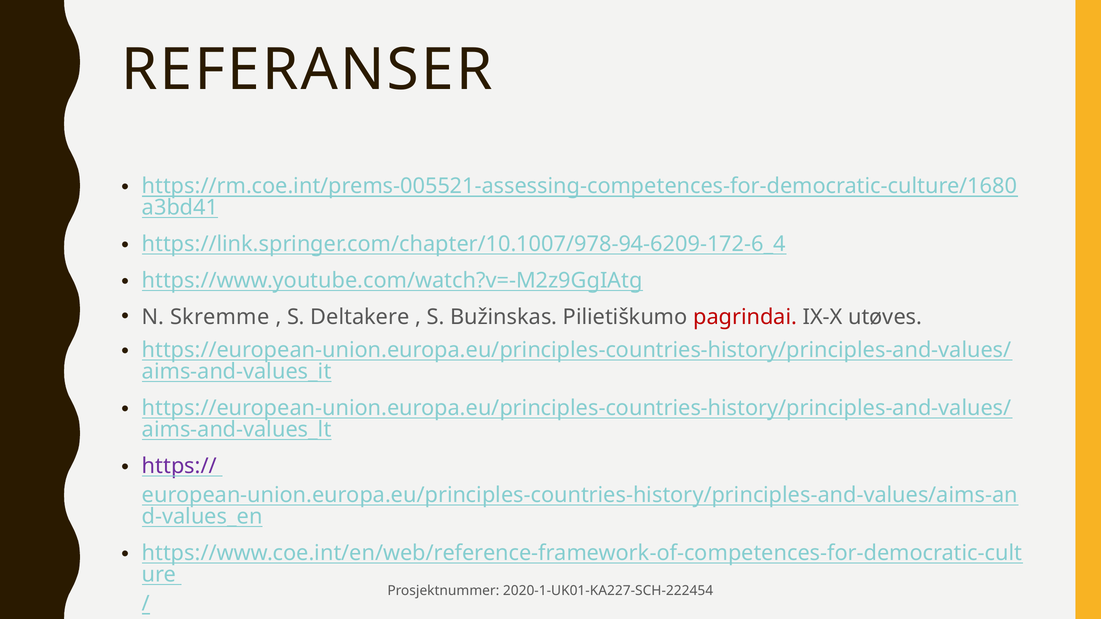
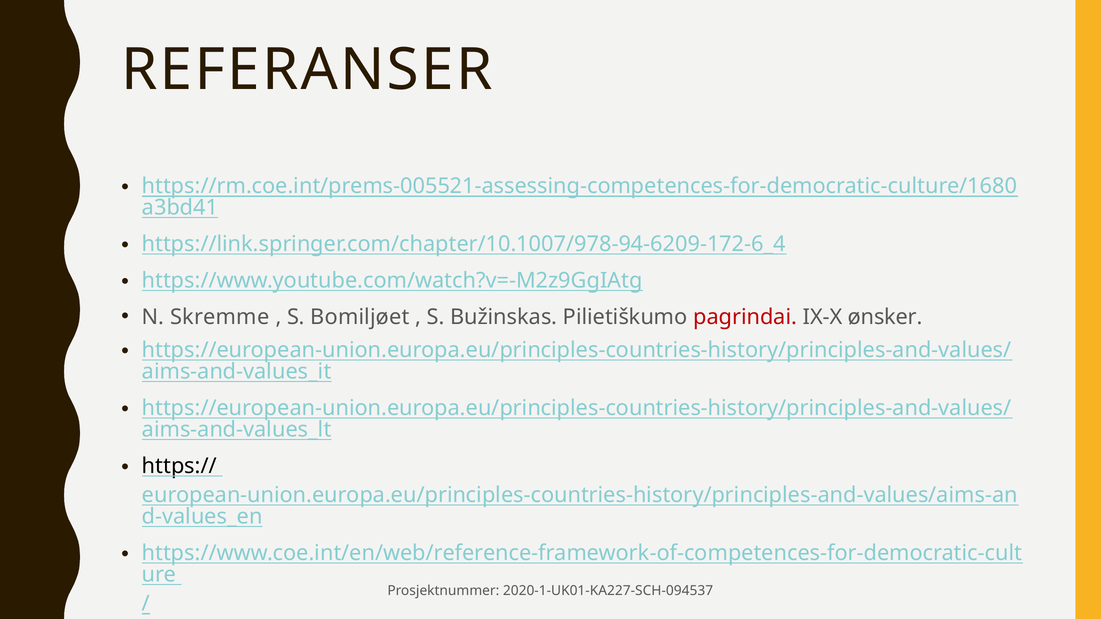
Deltakere: Deltakere -> Bomiljøet (360, 317)
utøves: utøves -> ønsker (885, 317)
https:// colour: purple -> black (179, 466)
2020-1-UK01-KA227-SCH-222454: 2020-1-UK01-KA227-SCH-222454 -> 2020-1-UK01-KA227-SCH-094537 (608, 591)
